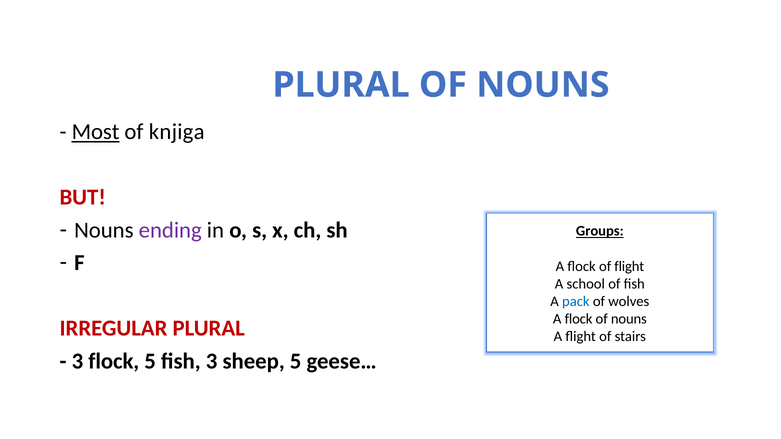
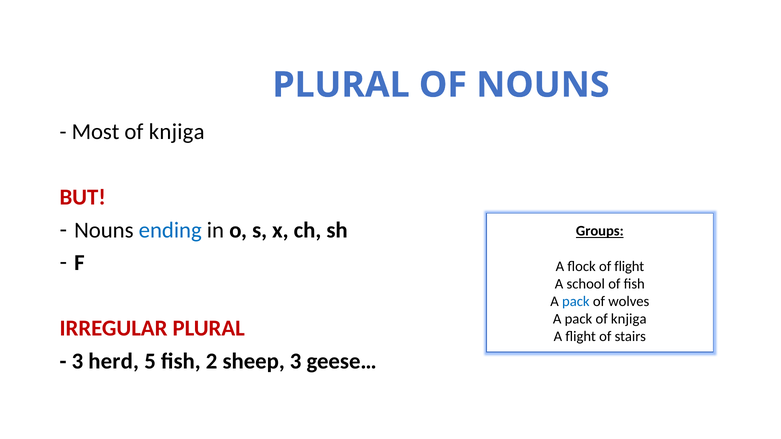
Most underline: present -> none (96, 132)
ending colour: purple -> blue (170, 230)
flock: flock -> pack (578, 319)
nouns: nouns -> knjiga (629, 319)
3 flock: flock -> herd (114, 361)
fish 3: 3 -> 2 (212, 361)
sheep 5: 5 -> 3 (296, 361)
